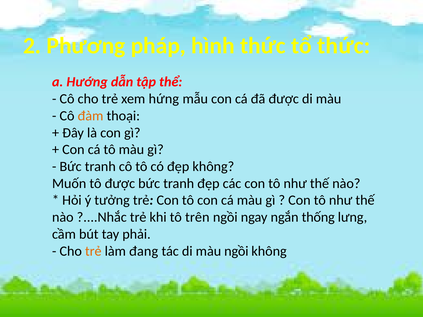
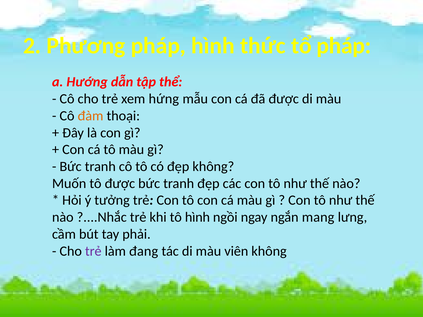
tổ thức: thức -> pháp (344, 46)
tô trên: trên -> hình (197, 217)
thống: thống -> mang (318, 217)
trẻ colour: orange -> purple (93, 251)
màu ngồi: ngồi -> viên (236, 251)
